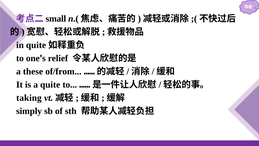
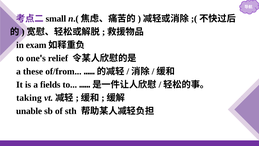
in quite: quite -> exam (36, 45)
a quite: quite -> fields (50, 85)
simply: simply -> unable (29, 111)
